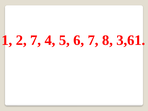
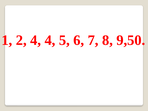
2 7: 7 -> 4 (36, 40)
3,61: 3,61 -> 9,50 (131, 40)
